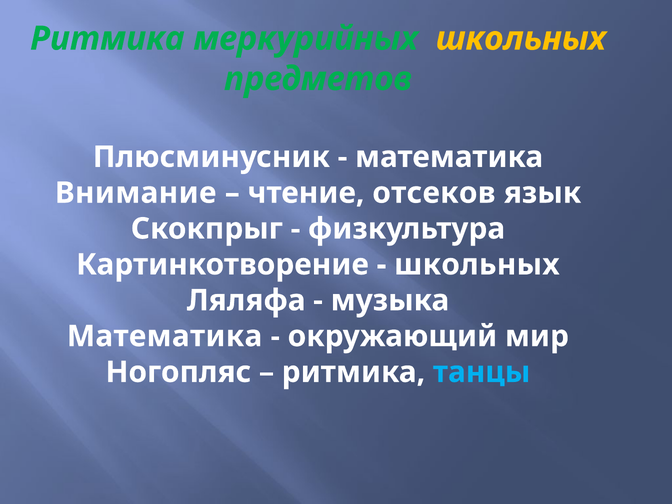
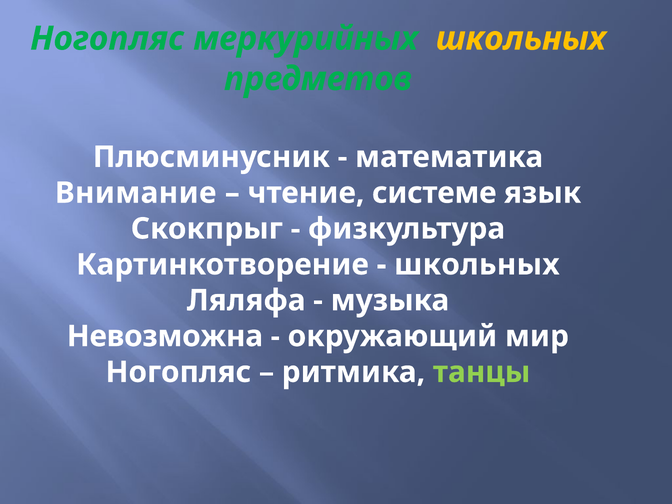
Ритмика: Ритмика -> Ногопляс (107, 39)
отсеков: отсеков -> системе (434, 193)
Математика: Математика -> Невозможна (165, 336)
танцы colour: light blue -> light green (482, 372)
